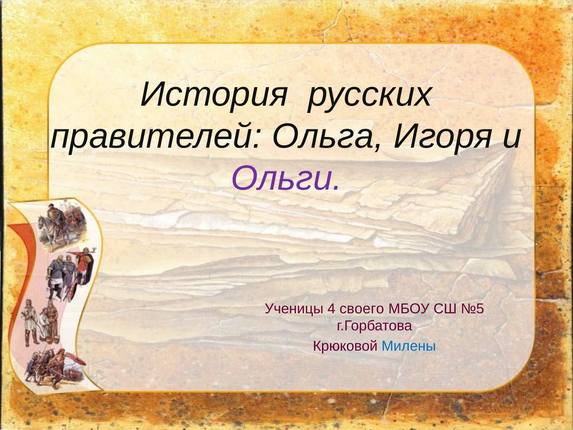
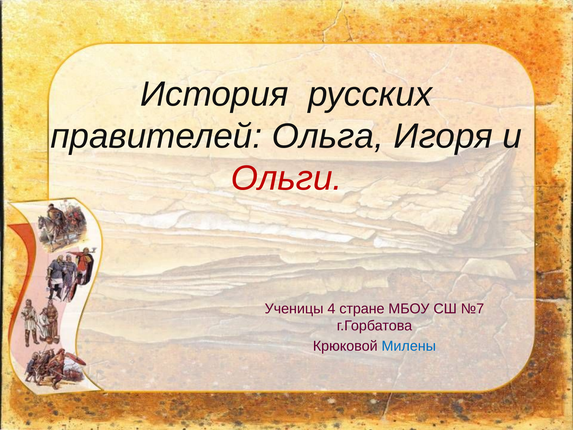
Ольги colour: purple -> red (286, 178)
своего: своего -> стране (362, 309)
№5: №5 -> №7 (472, 309)
